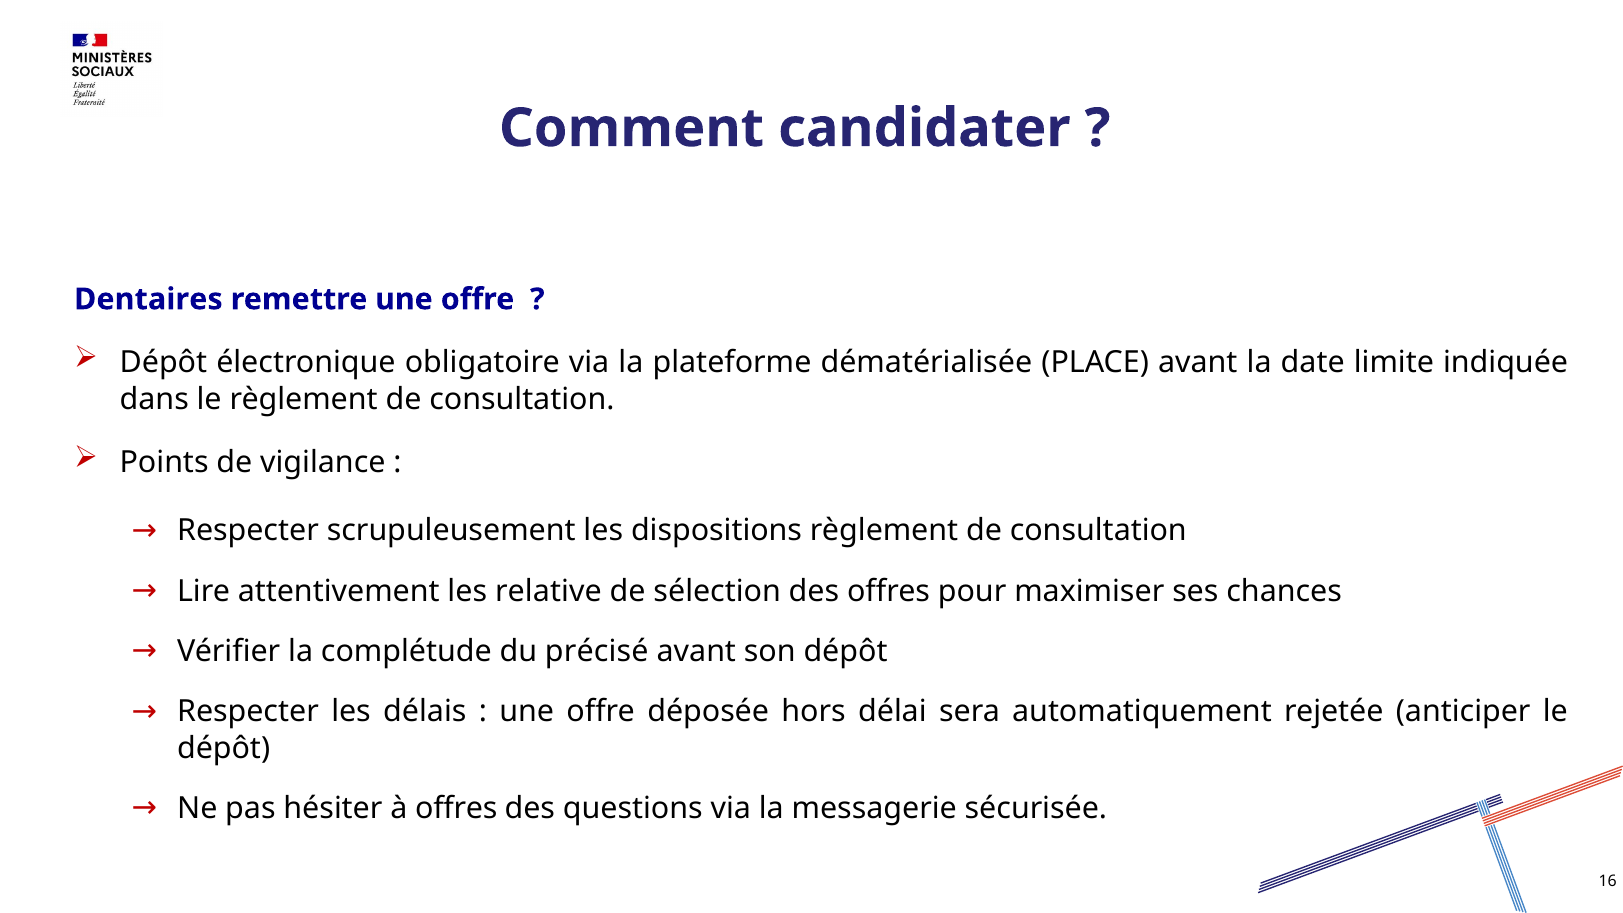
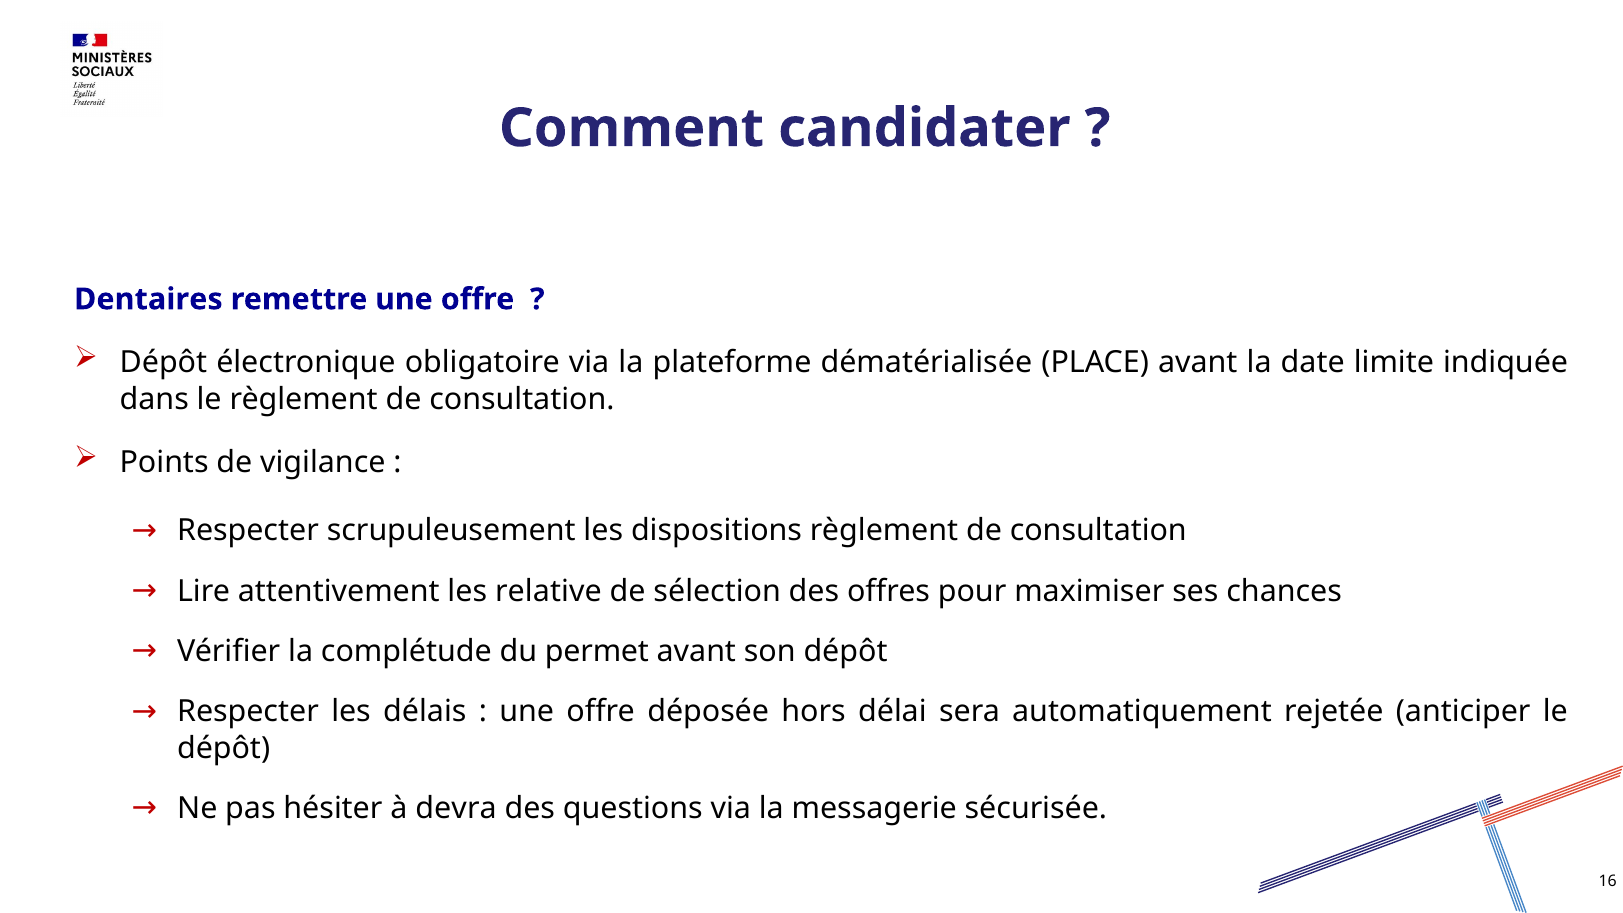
précisé: précisé -> permet (597, 651)
à offres: offres -> devra (456, 808)
